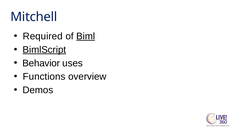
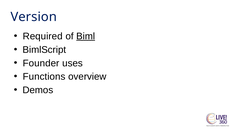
Mitchell: Mitchell -> Version (34, 17)
BimlScript underline: present -> none (44, 50)
Behavior: Behavior -> Founder (41, 63)
